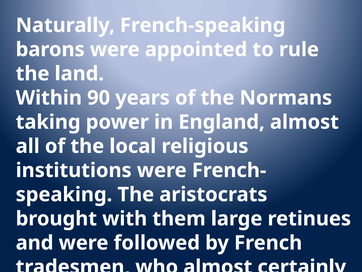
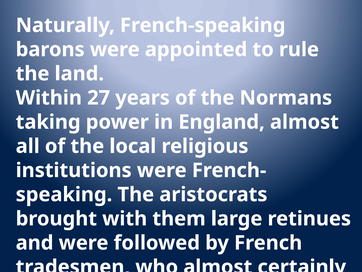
90: 90 -> 27 (99, 98)
